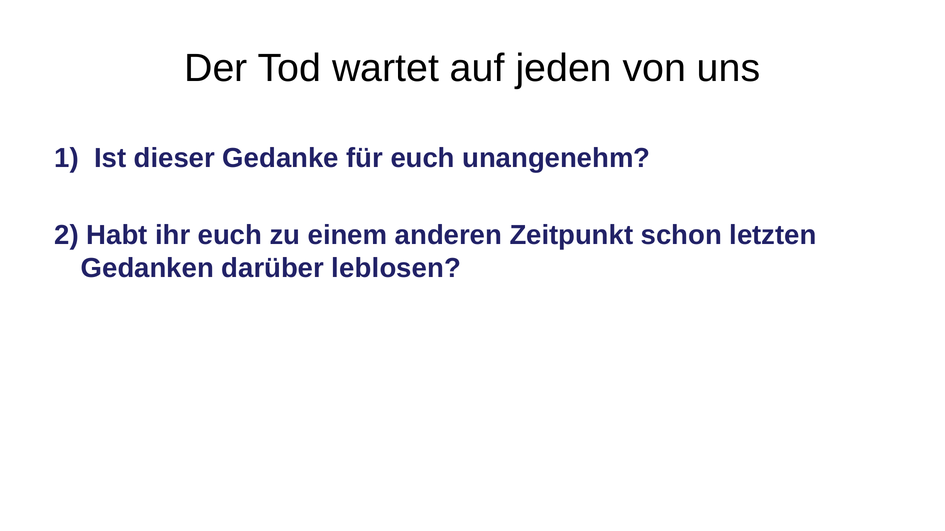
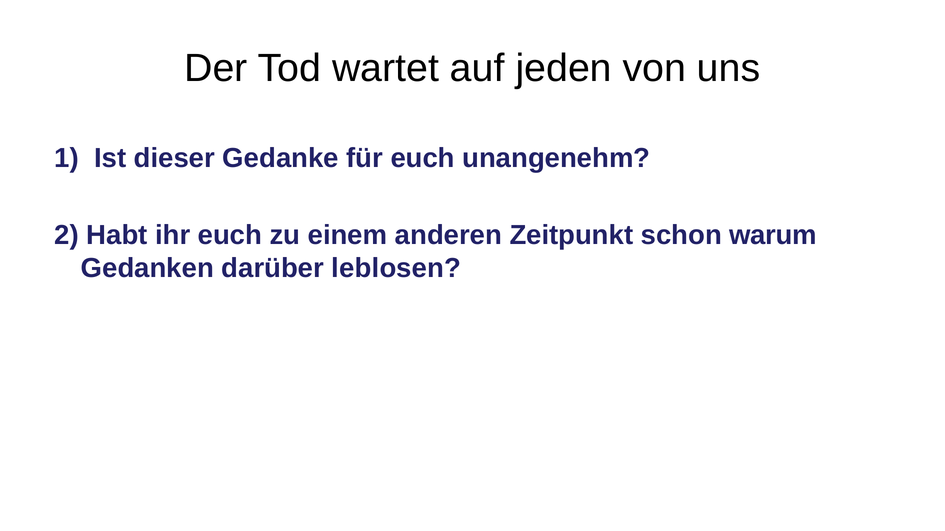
letzten: letzten -> warum (773, 235)
